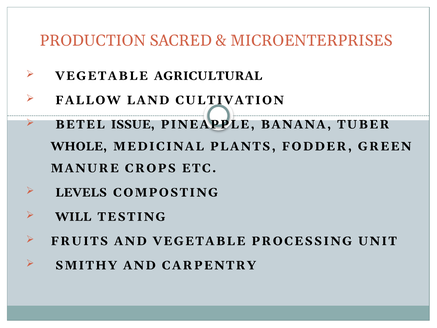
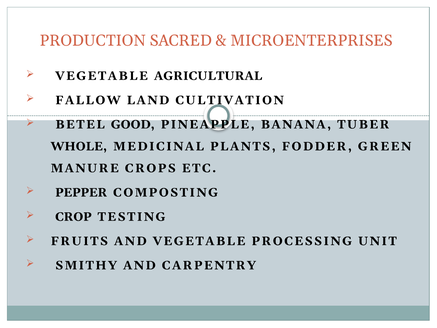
ISSUE: ISSUE -> GOOD (133, 124)
LEVELS: LEVELS -> PEPPER (81, 192)
WILL: WILL -> CROP (73, 217)
